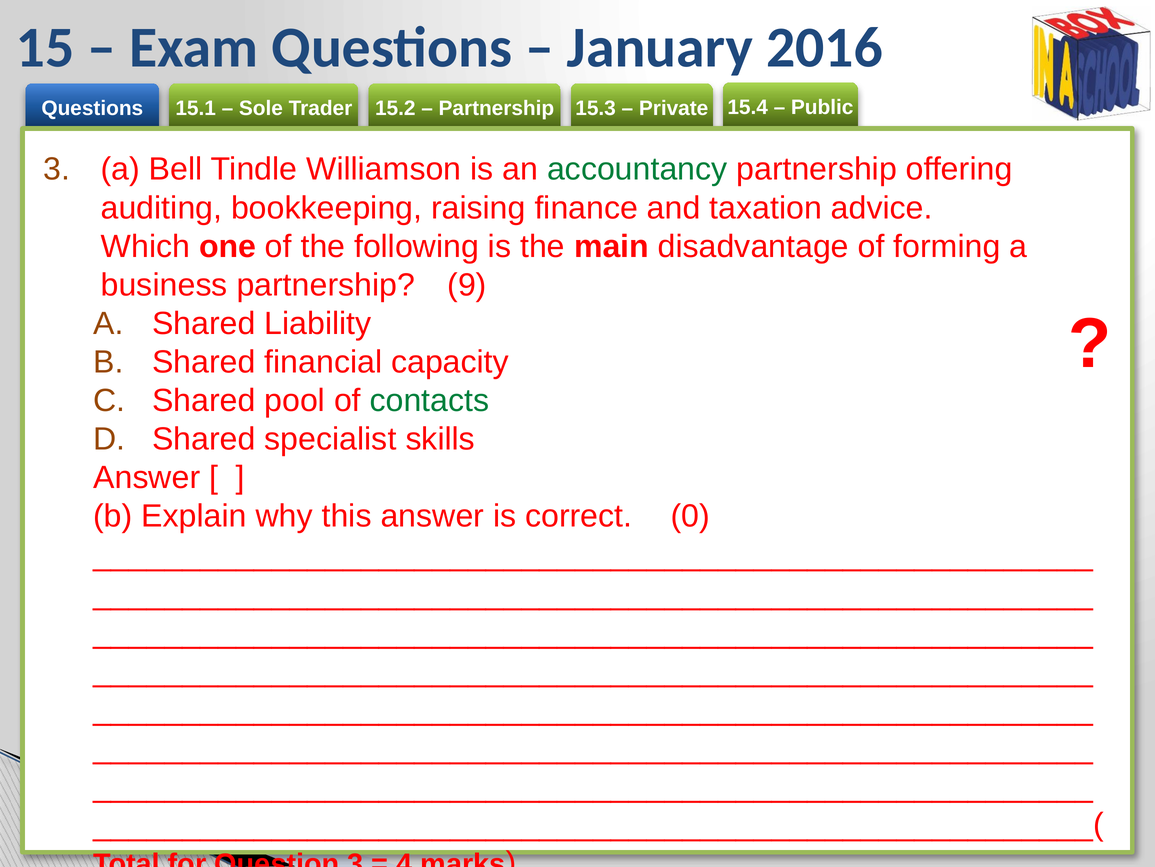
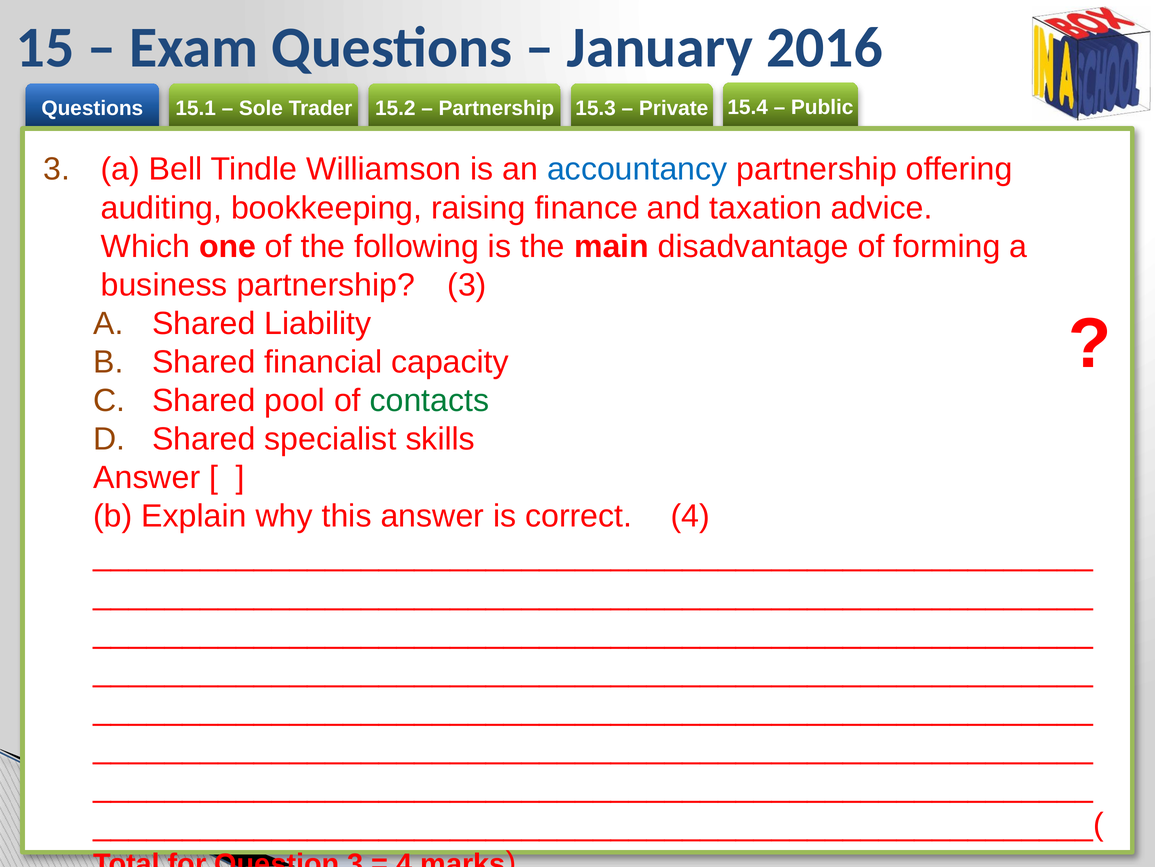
accountancy colour: green -> blue (637, 169)
partnership 9: 9 -> 3 (467, 285)
correct 0: 0 -> 4 (690, 516)
